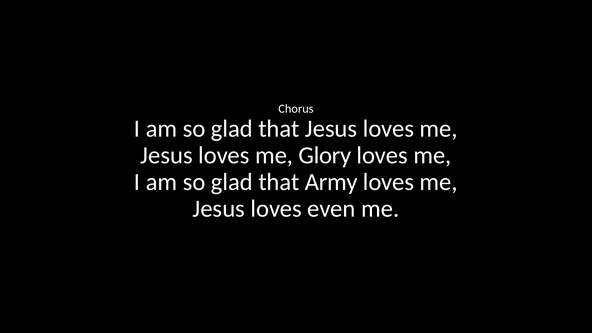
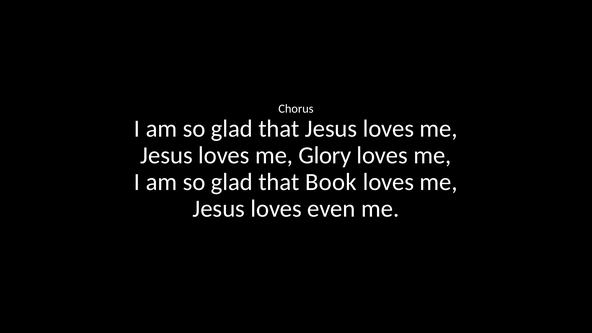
Army: Army -> Book (331, 182)
